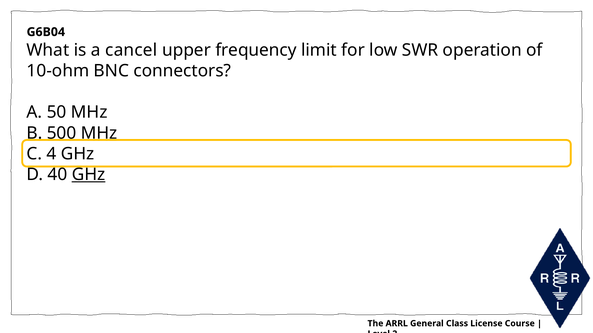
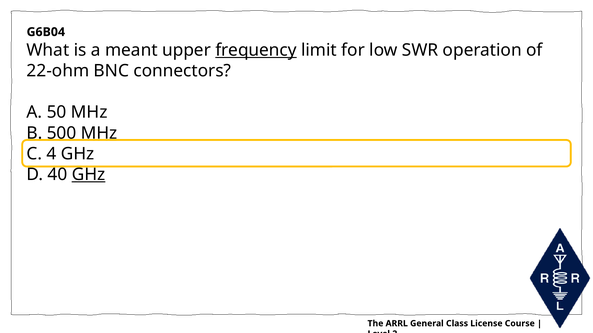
cancel: cancel -> meant (131, 50)
frequency underline: none -> present (256, 50)
10-ohm: 10-ohm -> 22-ohm (58, 71)
